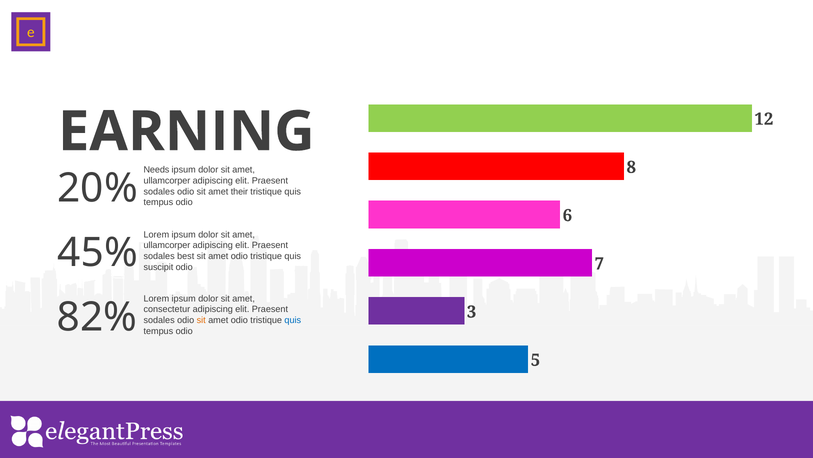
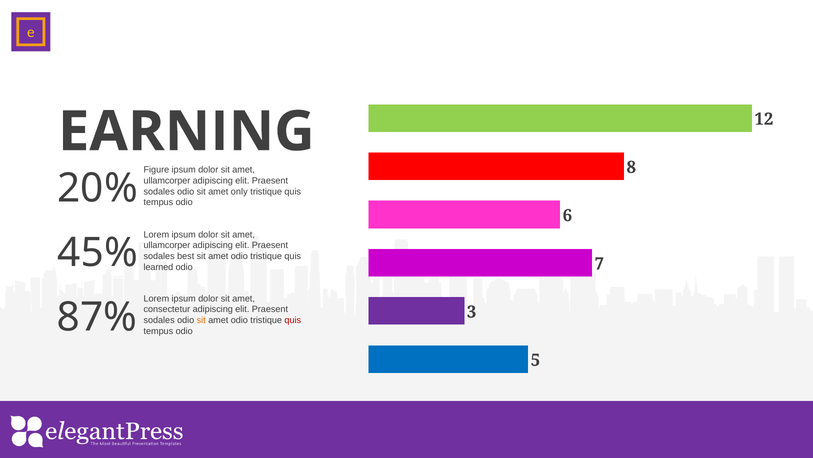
Needs: Needs -> Figure (156, 170)
their: their -> only (239, 191)
suscipit: suscipit -> learned (158, 267)
82%: 82% -> 87% (97, 317)
quis colour: blue -> red (293, 320)
